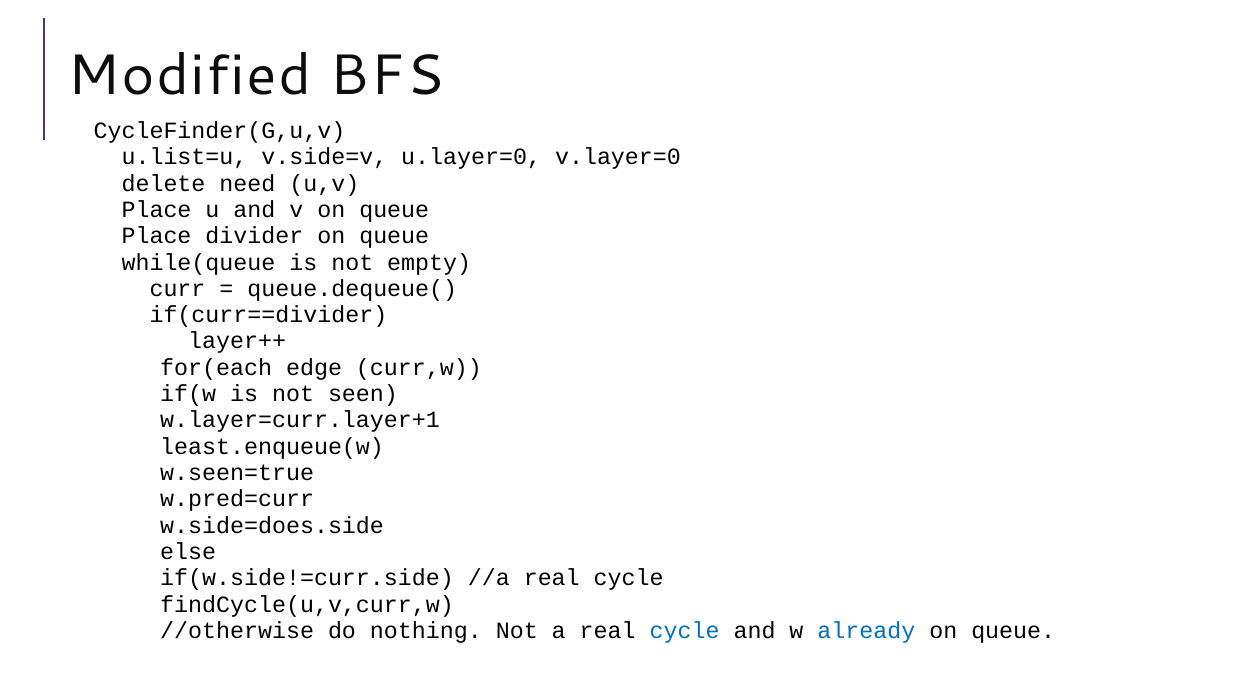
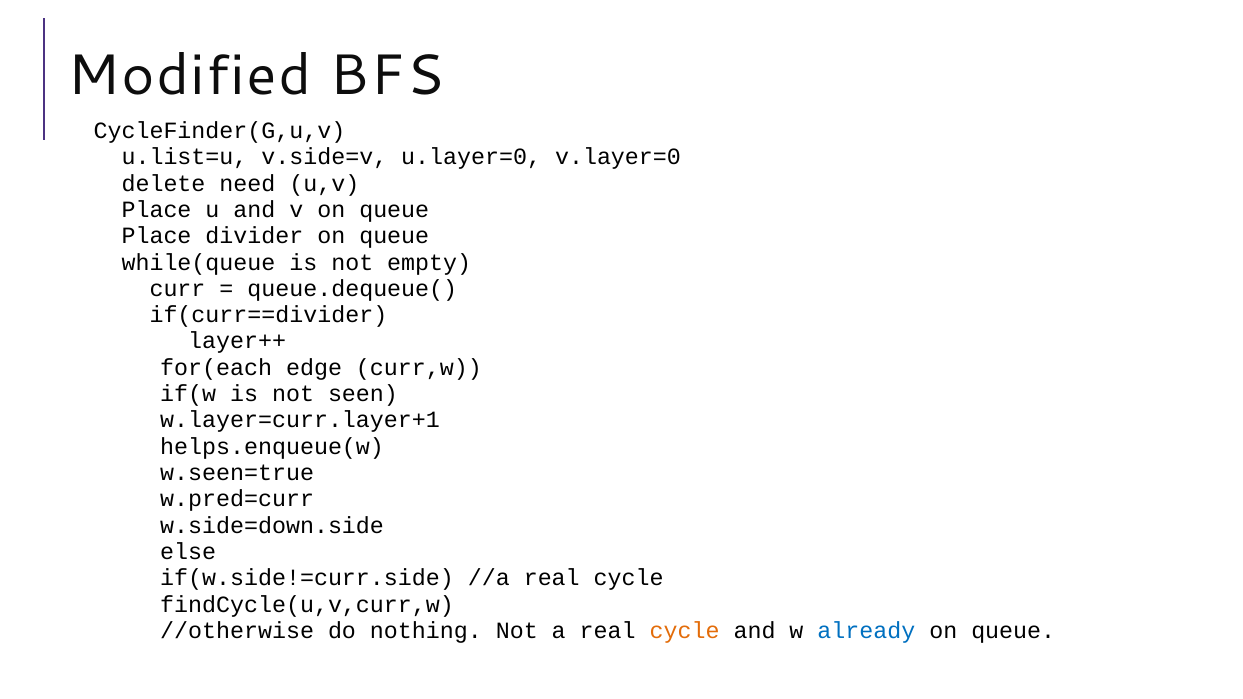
least.enqueue(w: least.enqueue(w -> helps.enqueue(w (272, 447)
w.side=does.side: w.side=does.side -> w.side=down.side (272, 526)
cycle colour: blue -> orange (685, 631)
